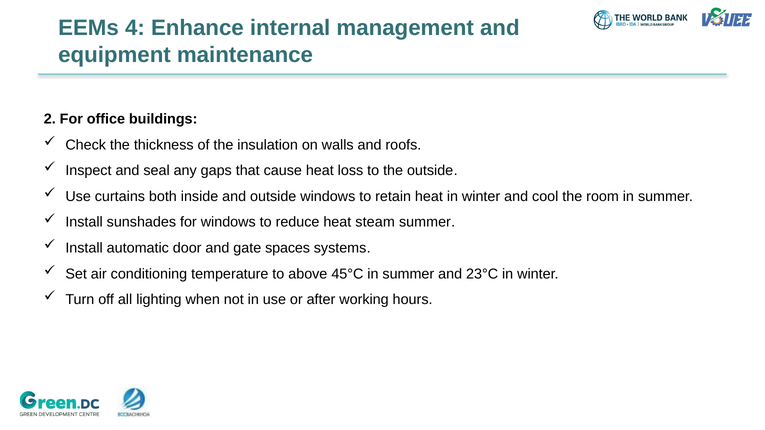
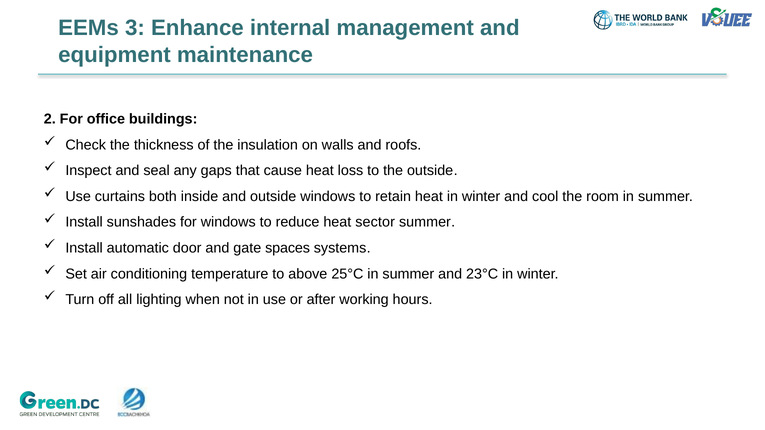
4: 4 -> 3 (135, 28)
steam: steam -> sector (375, 222)
45°C: 45°C -> 25°C (347, 274)
